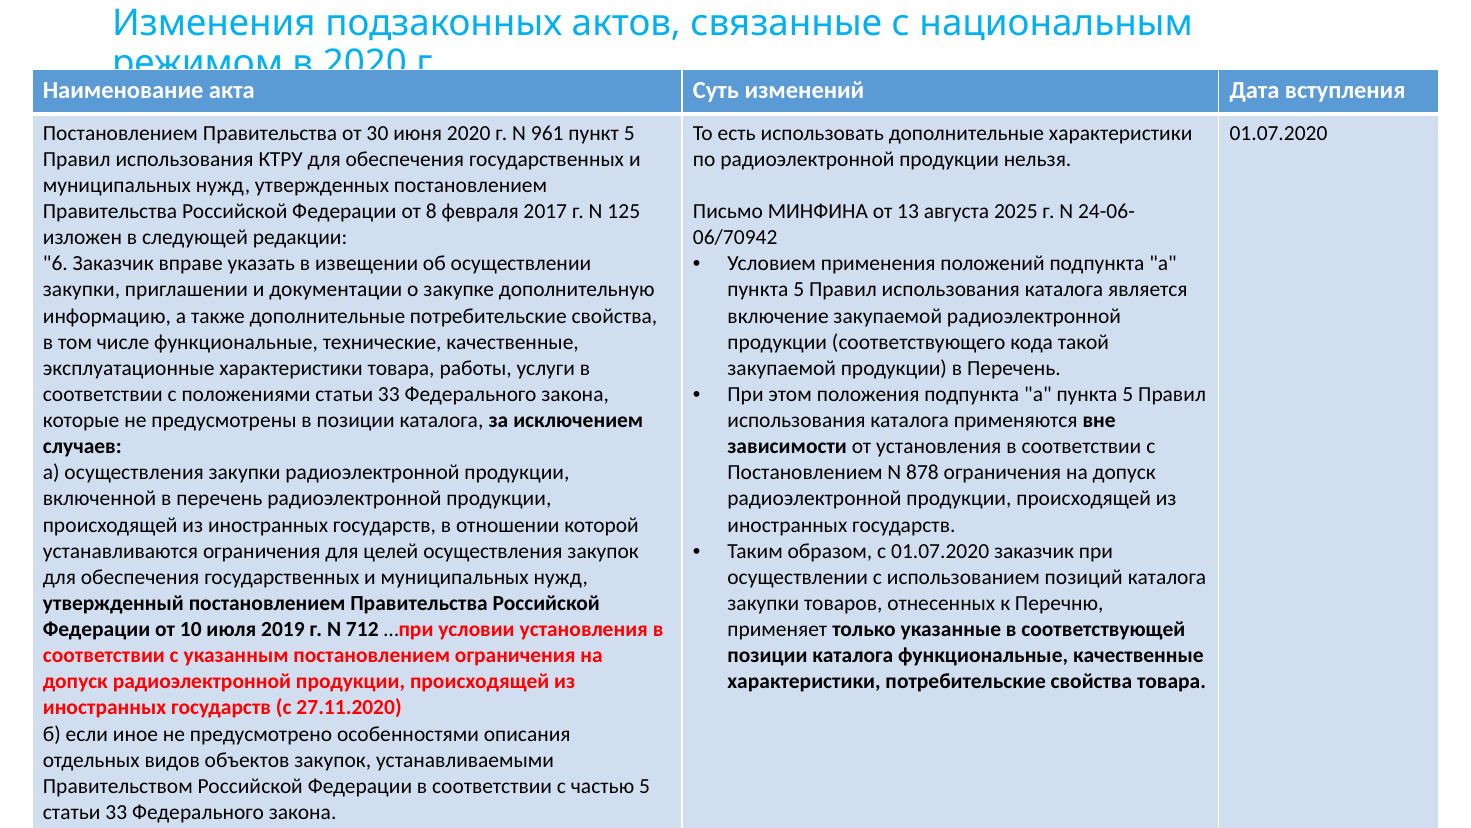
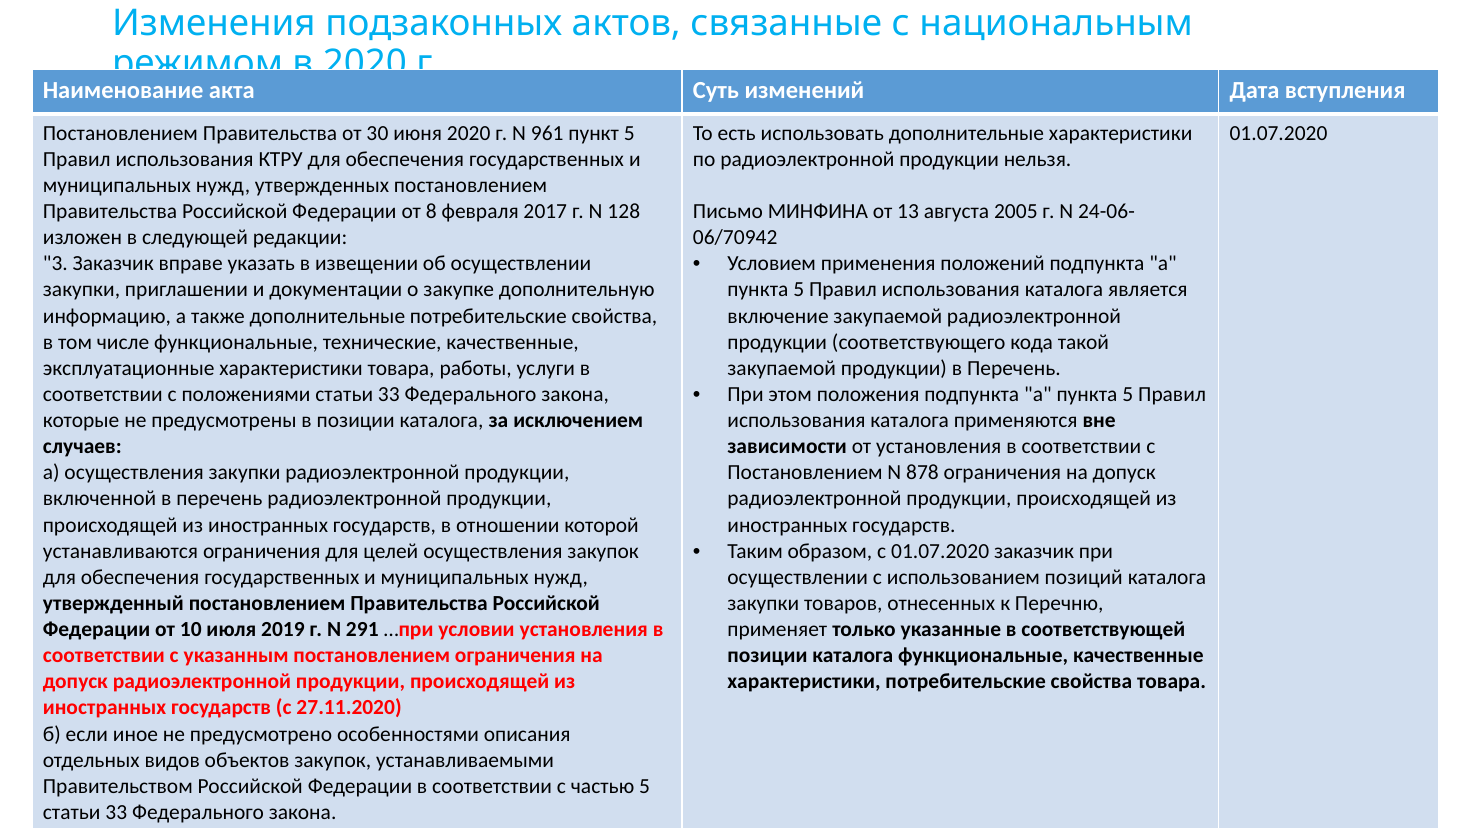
125: 125 -> 128 (624, 211)
2025: 2025 -> 2005 (1016, 211)
6: 6 -> 3 (55, 264)
712: 712 -> 291 (362, 629)
